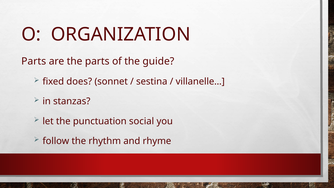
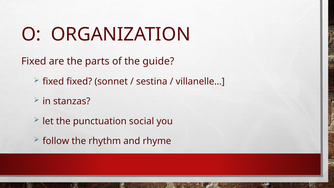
Parts: Parts -> Fixed (34, 61)
fixed does: does -> fixed (79, 81)
